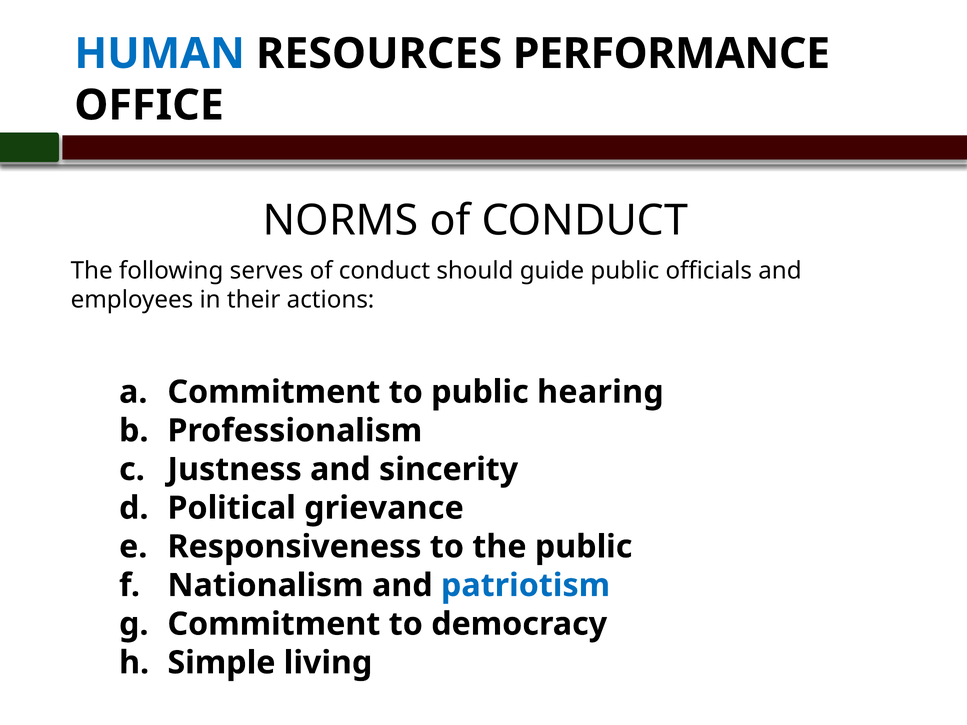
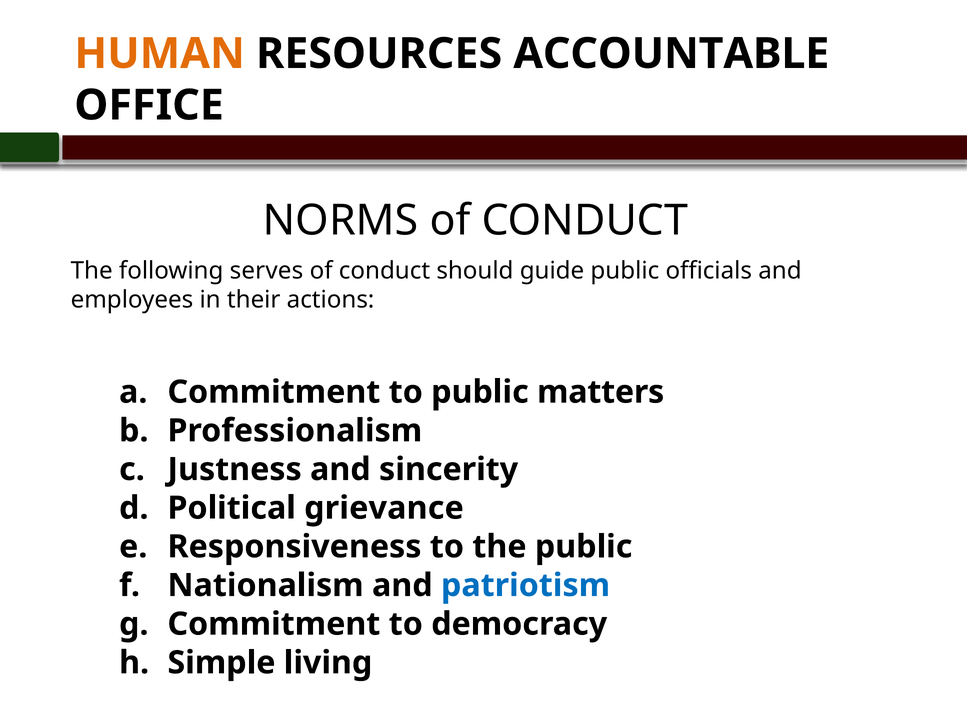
HUMAN colour: blue -> orange (160, 54)
PERFORMANCE: PERFORMANCE -> ACCOUNTABLE (671, 54)
hearing: hearing -> matters (601, 392)
